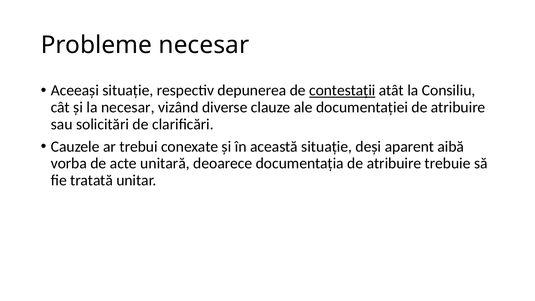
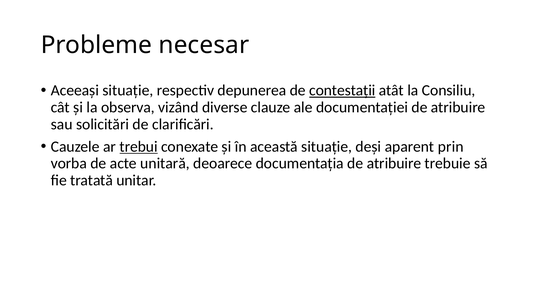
la necesar: necesar -> observa (128, 107)
trebui underline: none -> present (139, 147)
aibă: aibă -> prin (451, 147)
